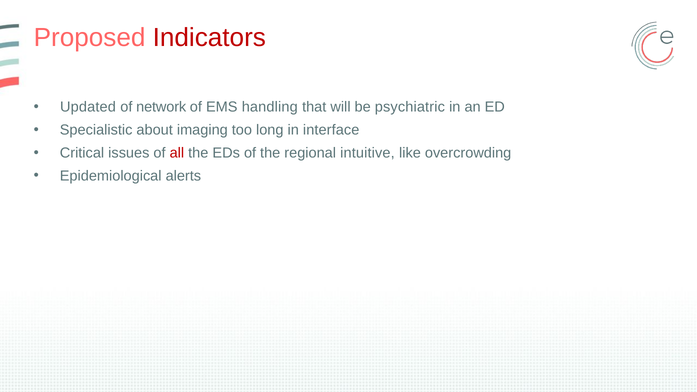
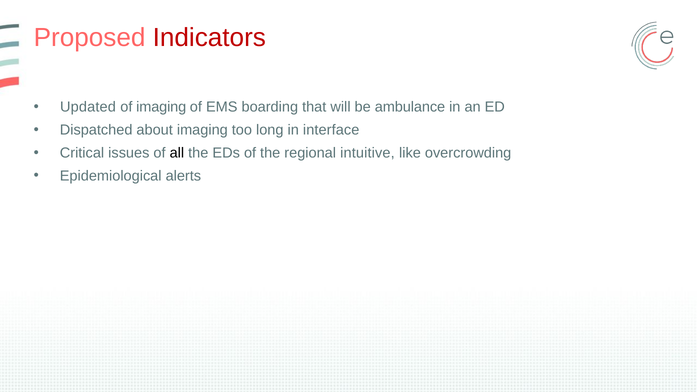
of network: network -> imaging (161, 107)
handling: handling -> boarding (270, 107)
psychiatric: psychiatric -> ambulance (410, 107)
Specialistic: Specialistic -> Dispatched (96, 130)
all colour: red -> black (177, 153)
